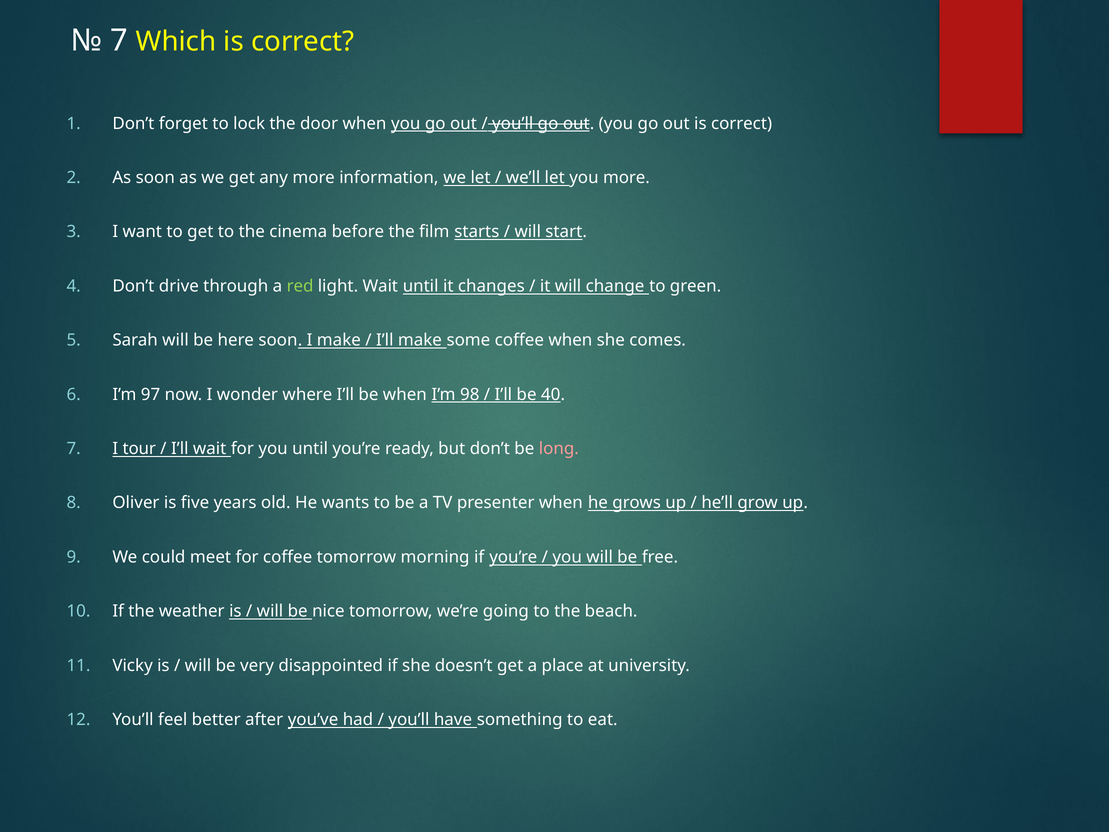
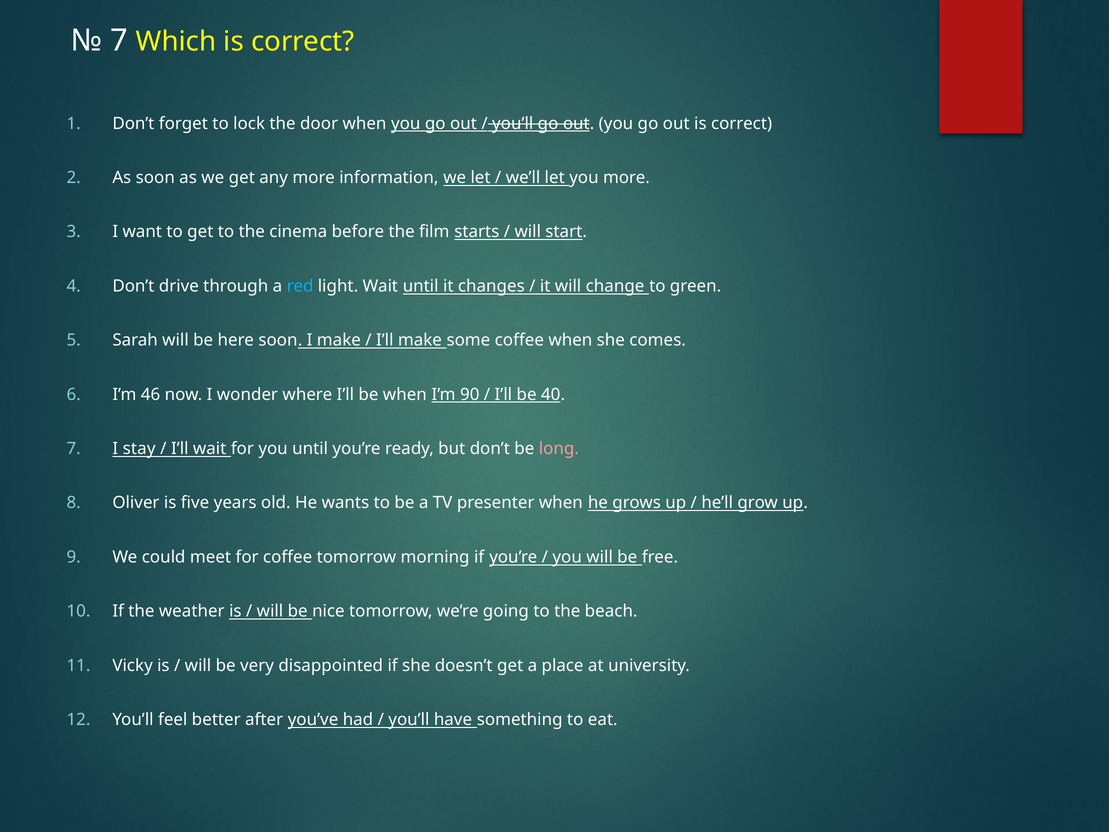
red colour: light green -> light blue (300, 286)
97: 97 -> 46 (151, 394)
98: 98 -> 90 (470, 394)
tour: tour -> stay (139, 449)
